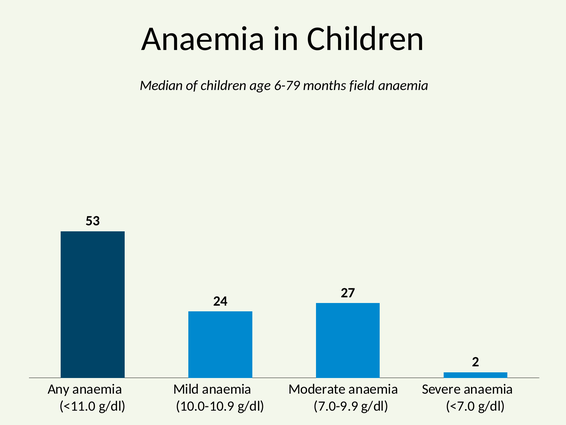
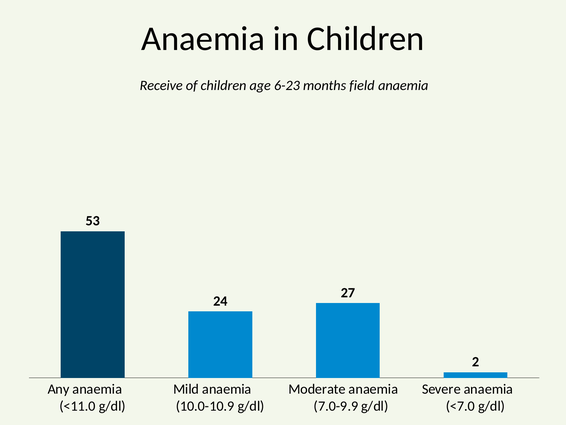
Median: Median -> Receive (161, 85)
6-79: 6-79 -> 6-23 (287, 85)
